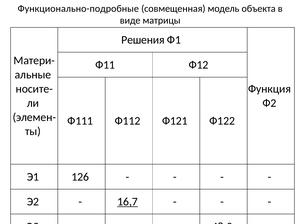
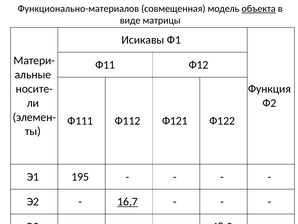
Функционально-подробные: Функционально-подробные -> Функционально-материалов (78, 9)
объекта underline: none -> present (259, 9)
Решения: Решения -> Исикавы (143, 40)
126: 126 -> 195 (80, 176)
